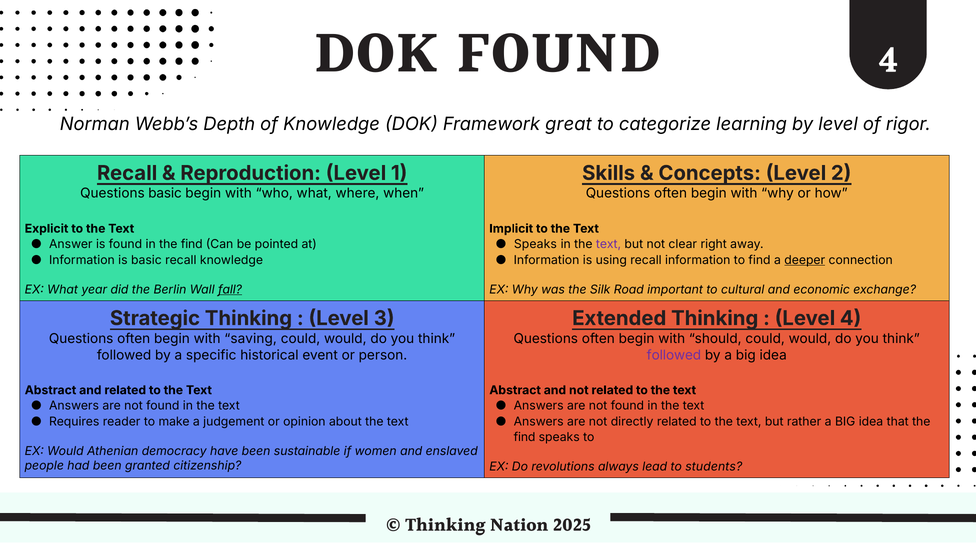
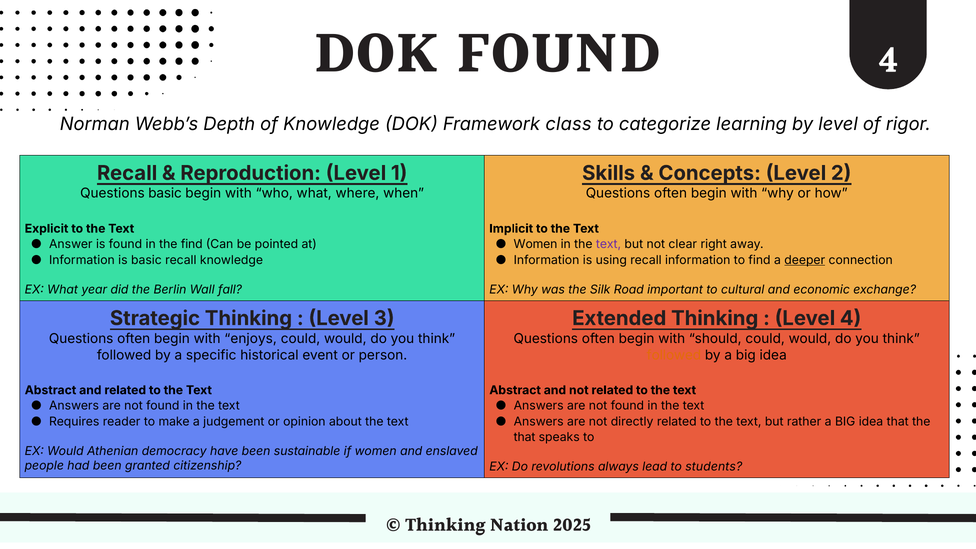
great: great -> class (568, 124)
Speaks: Speaks -> Women (536, 244)
fall underline: present -> none (230, 290)
saving: saving -> enjoys (251, 339)
followed colour: purple -> orange (674, 355)
find: find -> that (525, 437)
